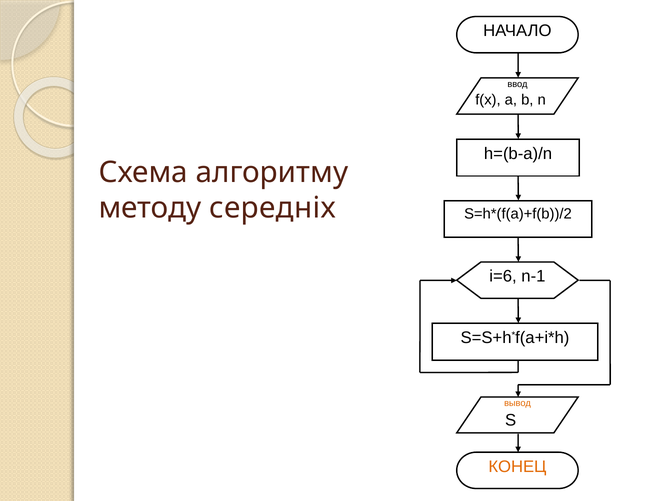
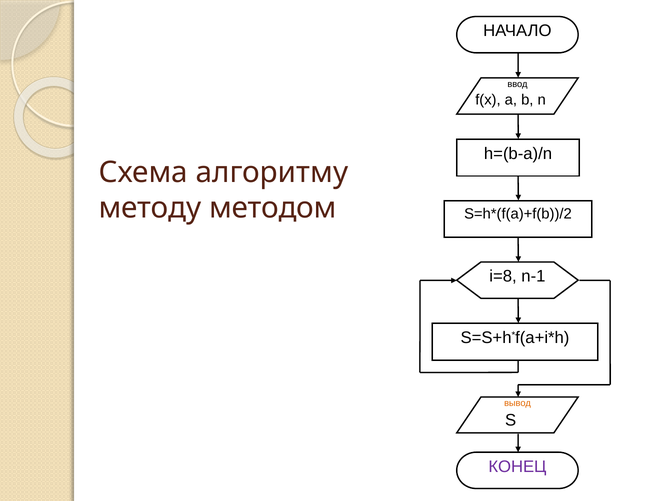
середніх: середніх -> методом (273, 208)
i=6: i=6 -> i=8 (503, 276)
КОНЕЦ colour: orange -> purple (517, 467)
